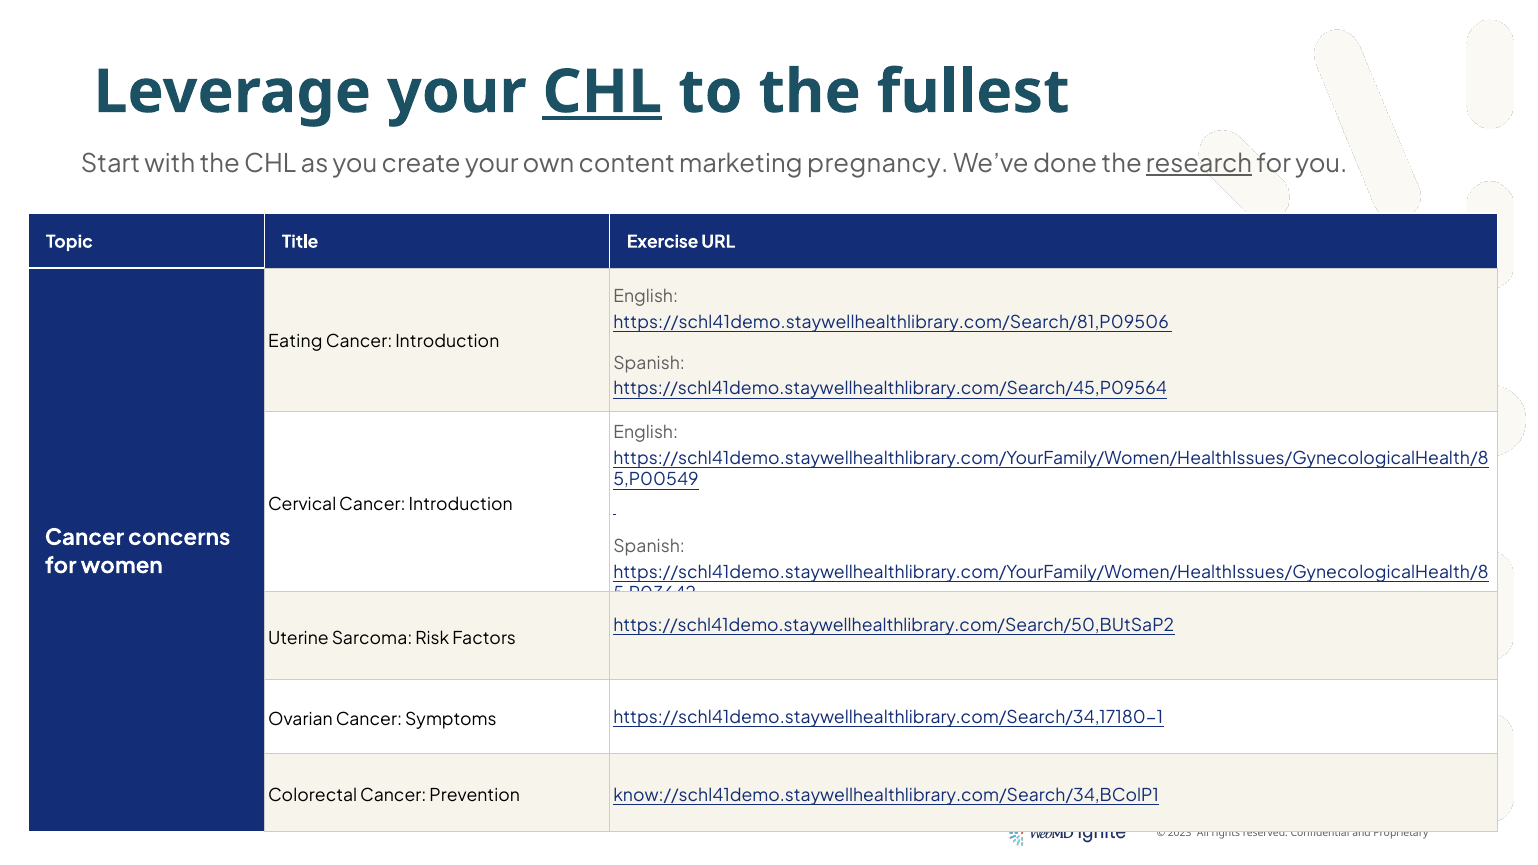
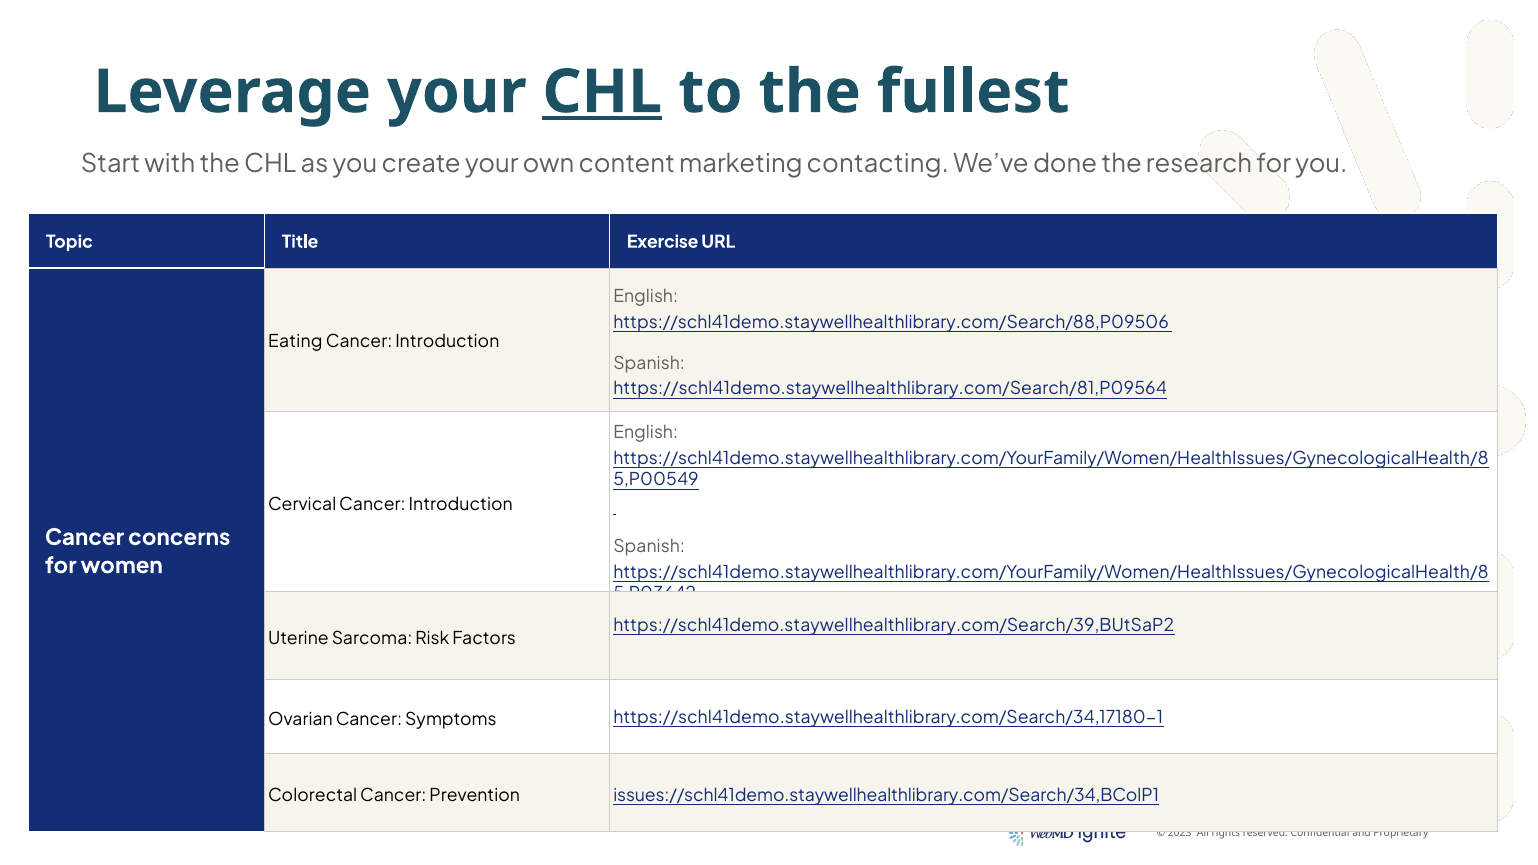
pregnancy: pregnancy -> contacting (878, 164)
research underline: present -> none (1199, 164)
https://schl41demo.staywellhealthlibrary.com/Search/81,P09506: https://schl41demo.staywellhealthlibrary.com/Search/81,P09506 -> https://schl41demo.staywellhealthlibrary.com/Search/88,P09506 (891, 322)
https://schl41demo.staywellhealthlibrary.com/Search/45,P09564: https://schl41demo.staywellhealthlibrary.com/Search/45,P09564 -> https://schl41demo.staywellhealthlibrary.com/Search/81,P09564 (890, 389)
https://schl41demo.staywellhealthlibrary.com/Search/50,BUtSaP2: https://schl41demo.staywellhealthlibrary.com/Search/50,BUtSaP2 -> https://schl41demo.staywellhealthlibrary.com/Search/39,BUtSaP2 (894, 626)
know://schl41demo.staywellhealthlibrary.com/Search/34,BColP1: know://schl41demo.staywellhealthlibrary.com/Search/34,BColP1 -> issues://schl41demo.staywellhealthlibrary.com/Search/34,BColP1 (886, 796)
